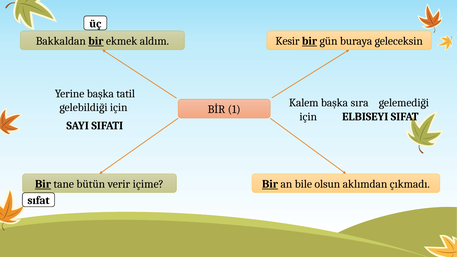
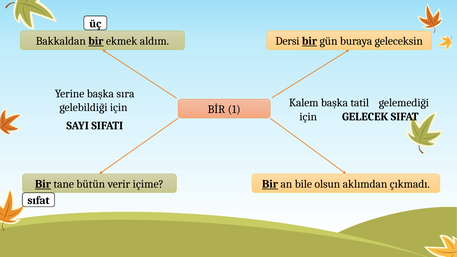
Kesir: Kesir -> Dersi (287, 41)
tatil: tatil -> sıra (126, 94)
sıra: sıra -> tatil (360, 103)
ELBISEYI: ELBISEYI -> GELECEK (365, 117)
